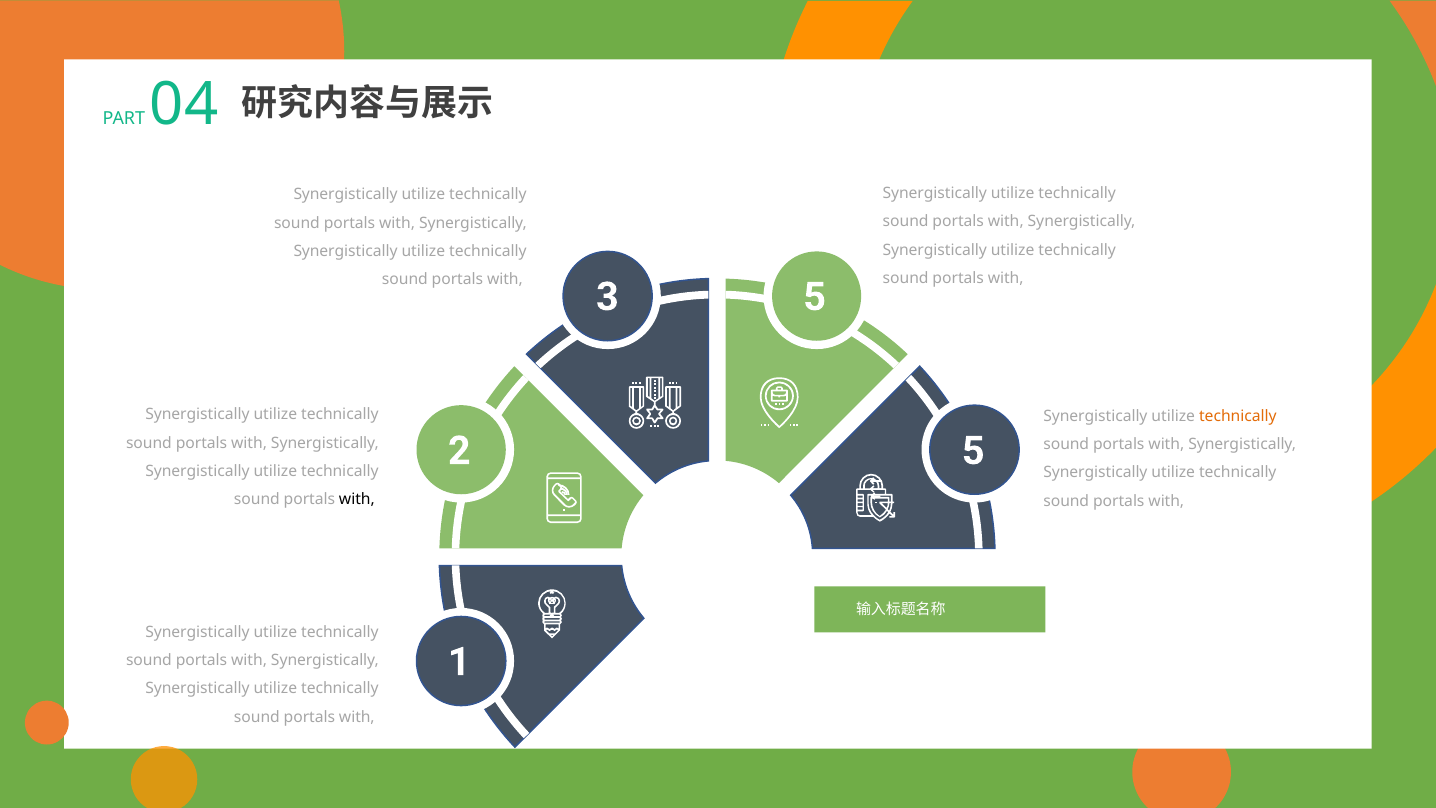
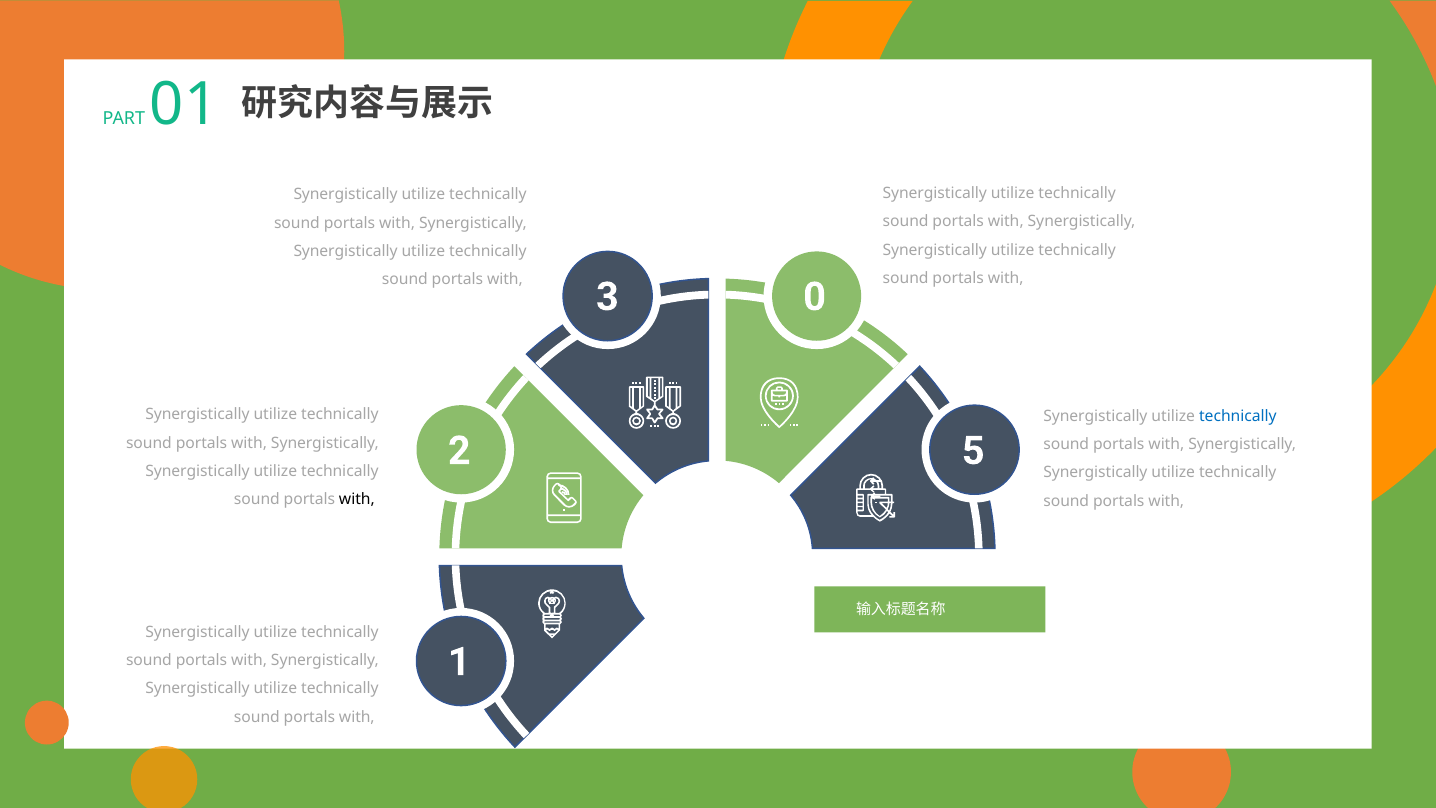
04: 04 -> 01 (184, 104)
3 5: 5 -> 0 (815, 297)
technically colour: orange -> blue (1238, 416)
